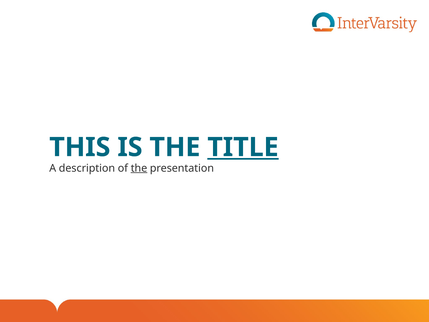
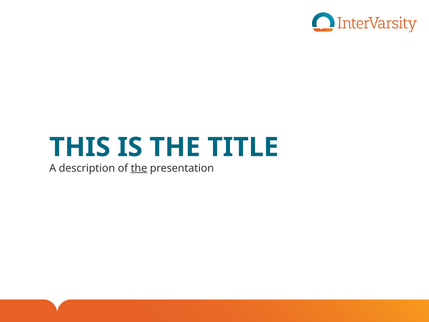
TITLE underline: present -> none (243, 147)
